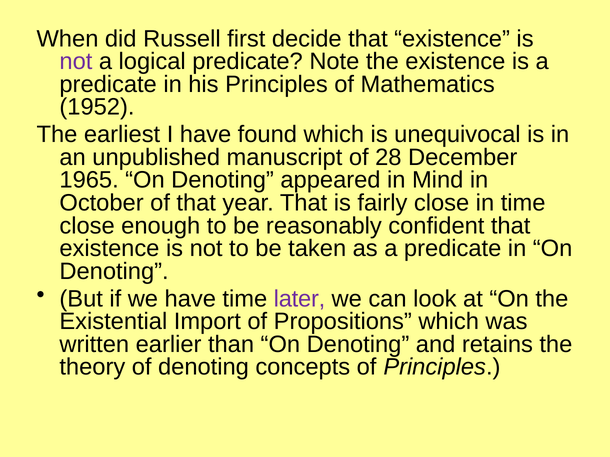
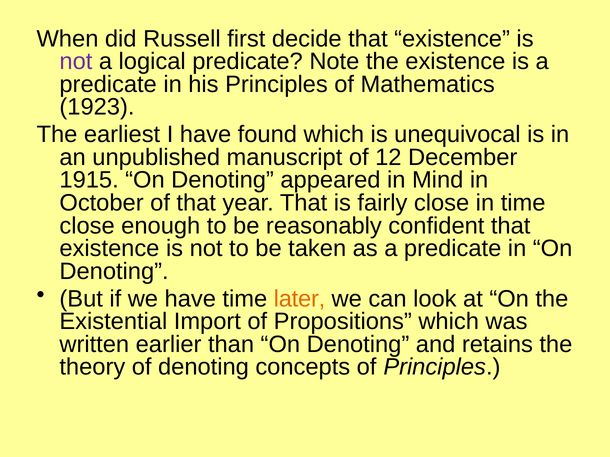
1952: 1952 -> 1923 (97, 107)
28: 28 -> 12 (388, 158)
1965: 1965 -> 1915 (89, 180)
later colour: purple -> orange (300, 299)
